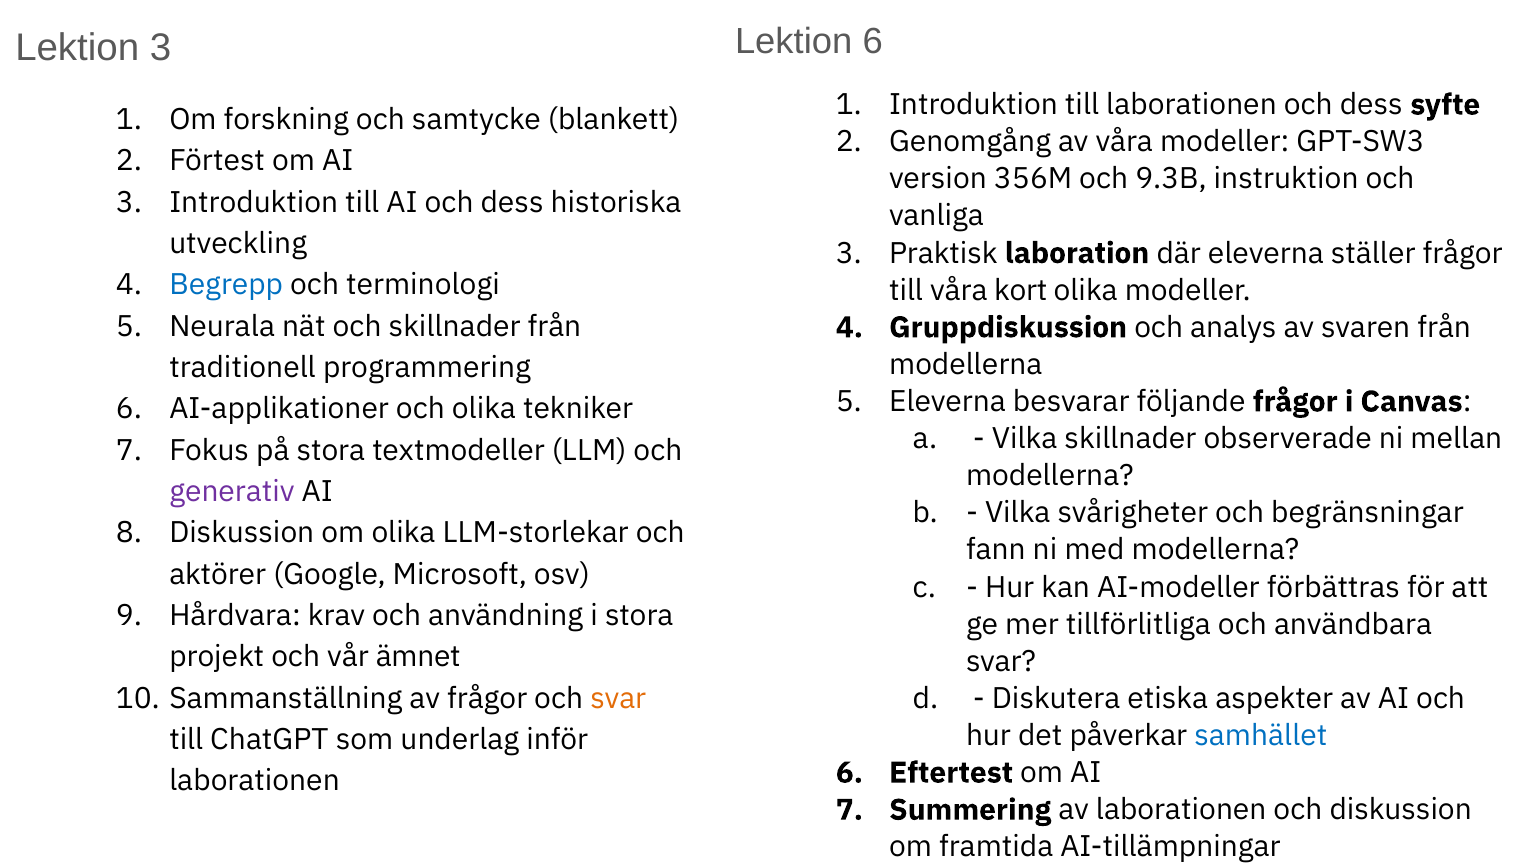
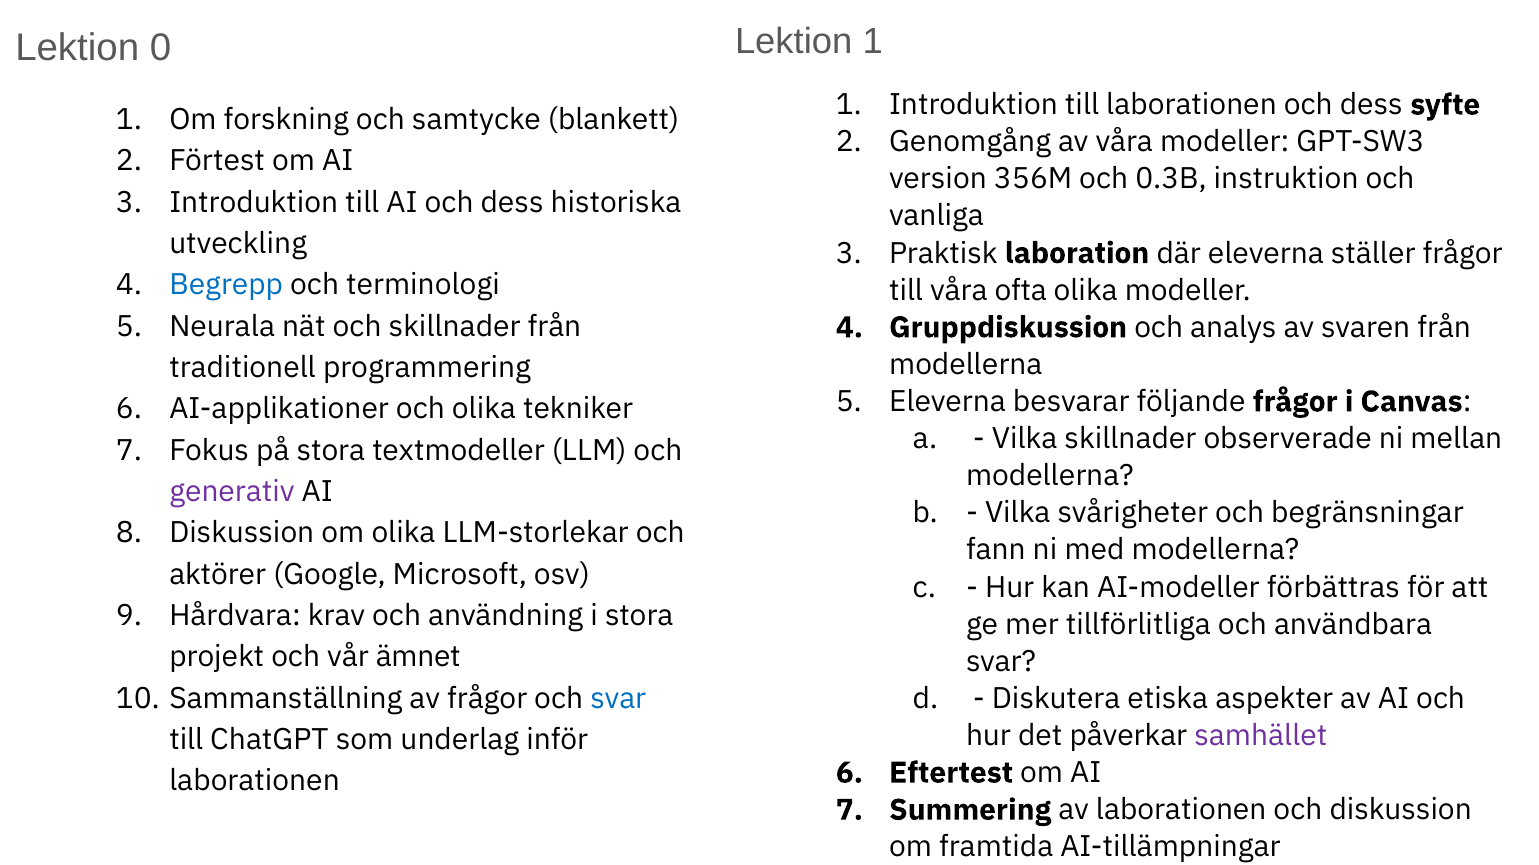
Lektion 6: 6 -> 1 (873, 41)
Lektion 3: 3 -> 0 (161, 48)
9.3B: 9.3B -> 0.3B (1171, 179)
kort: kort -> ofta (1021, 291)
svar colour: orange -> blue (618, 699)
samhället colour: blue -> purple (1261, 736)
